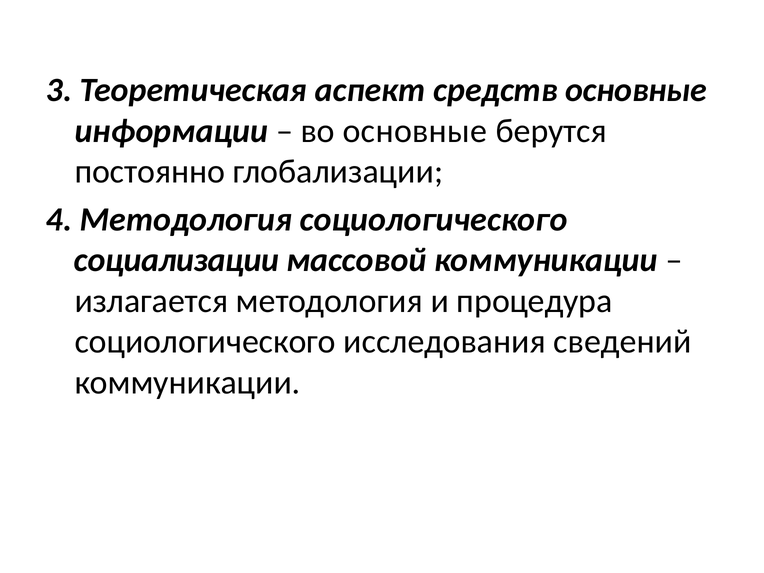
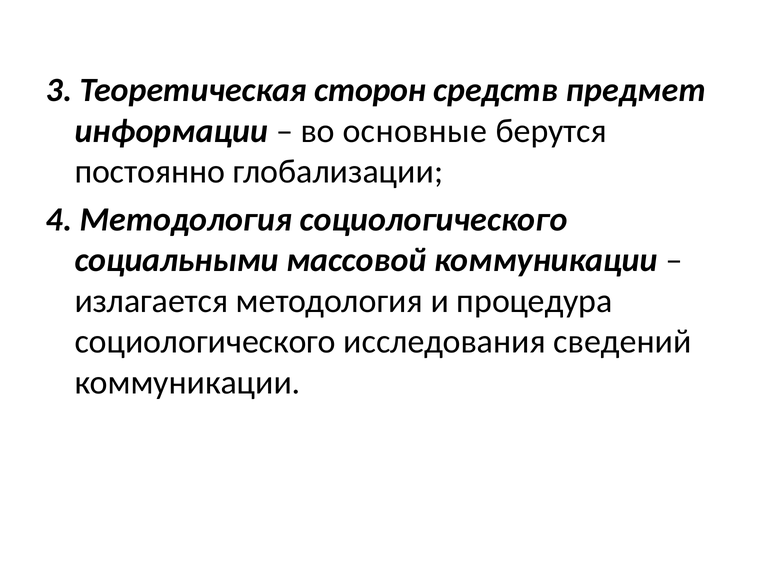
аспект: аспект -> сторон (370, 90)
средств основные: основные -> предмет (636, 90)
социализации: социализации -> социальными (177, 260)
